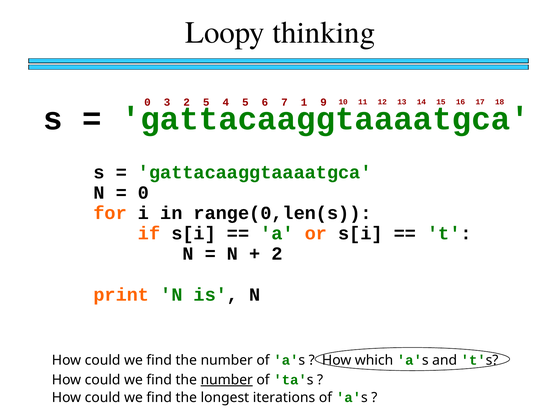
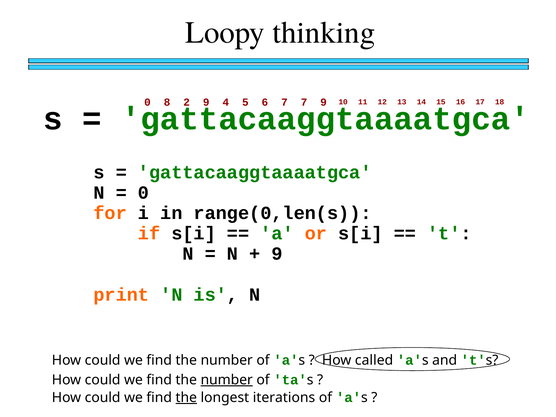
3: 3 -> 8 (167, 102)
2 5: 5 -> 9 (206, 102)
7 1: 1 -> 7 (304, 102)
2: 2 -> 9 (277, 254)
which: which -> called (374, 360)
the underline: none -> present (186, 397)
